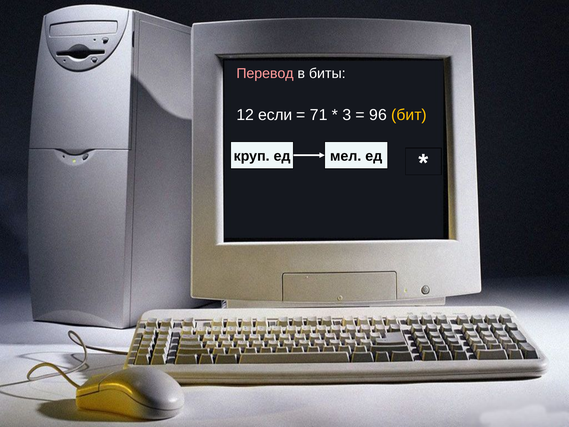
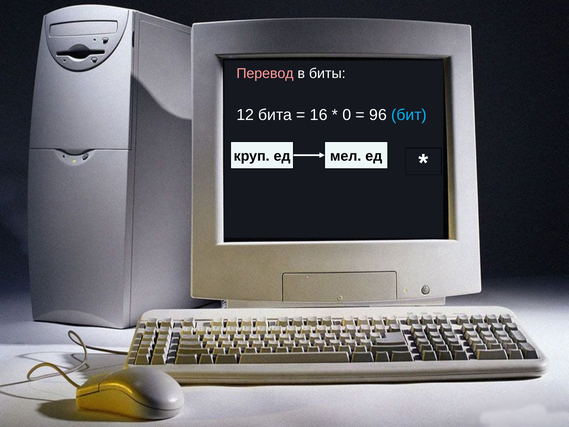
если: если -> бита (275, 115)
71: 71 -> 16 (319, 115)
3: 3 -> 0 (347, 115)
бит colour: yellow -> light blue (409, 115)
